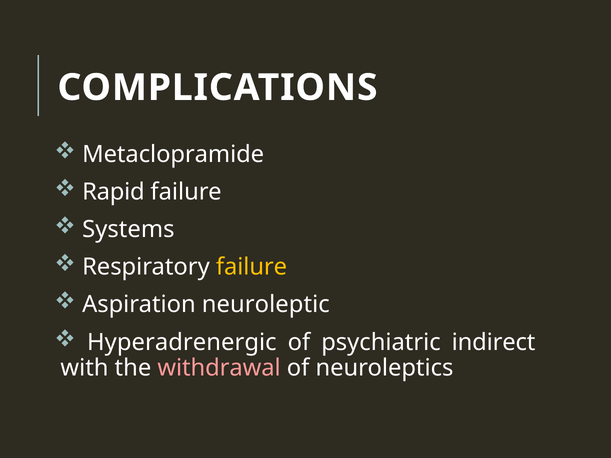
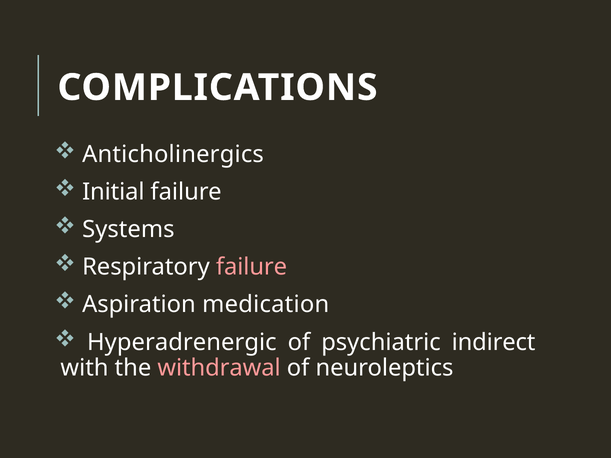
Metaclopramide: Metaclopramide -> Anticholinergics (173, 155)
Rapid: Rapid -> Initial (113, 192)
failure colour: yellow -> pink (252, 267)
neuroleptic: neuroleptic -> medication (266, 305)
